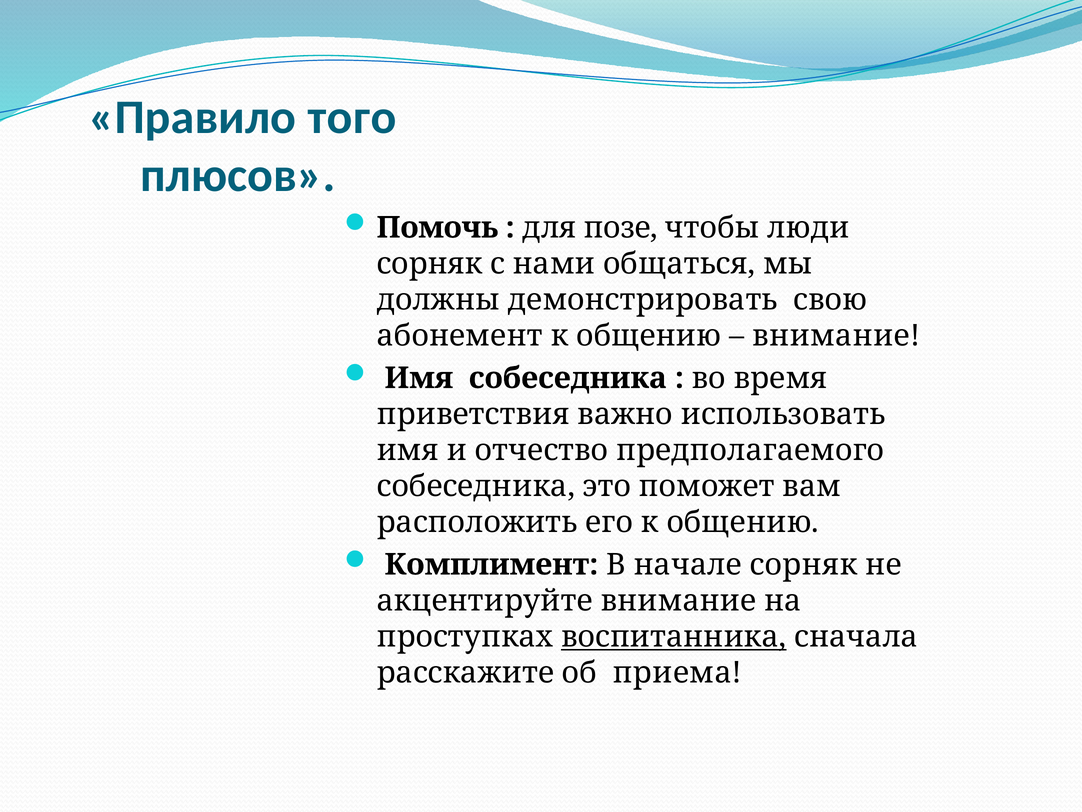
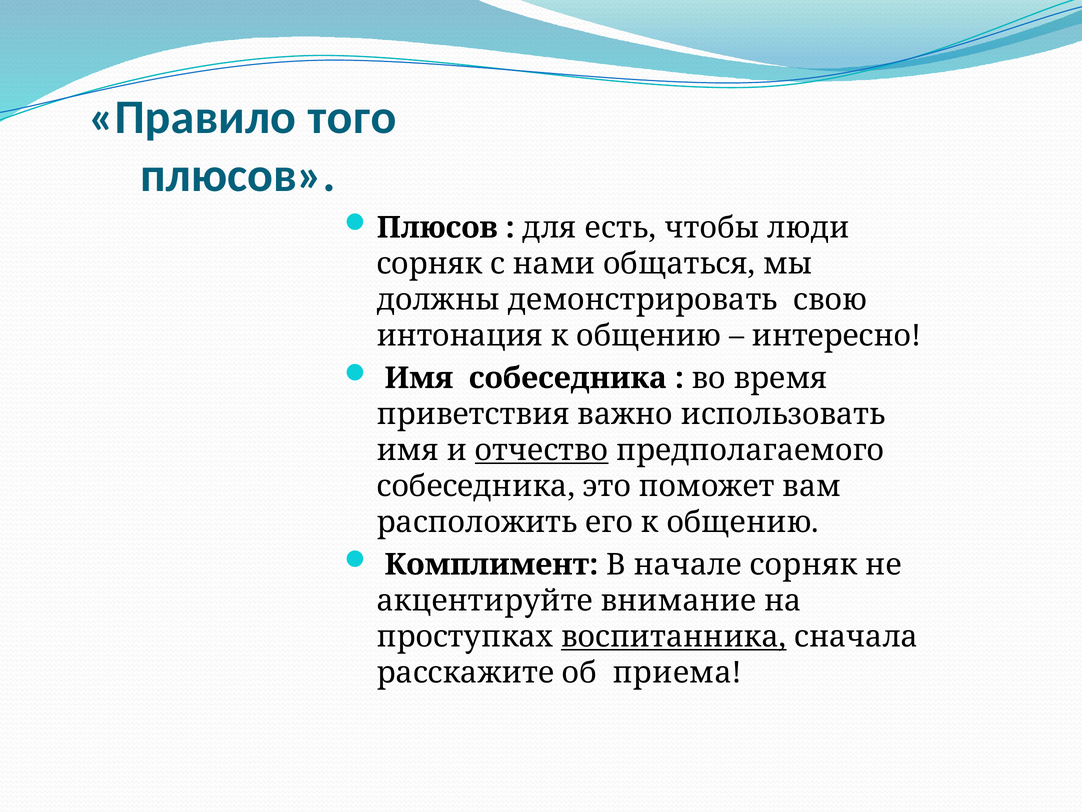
Помочь: Помочь -> Плюсов (437, 228)
позе: позе -> есть (621, 228)
абонемент: абонемент -> интонация (460, 336)
внимание: внимание -> интересно (836, 336)
отчество underline: none -> present (542, 450)
